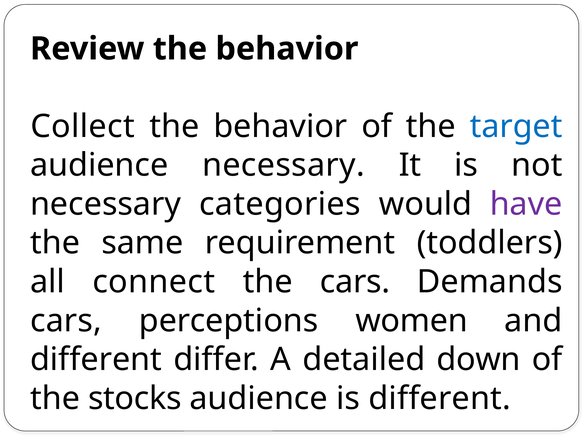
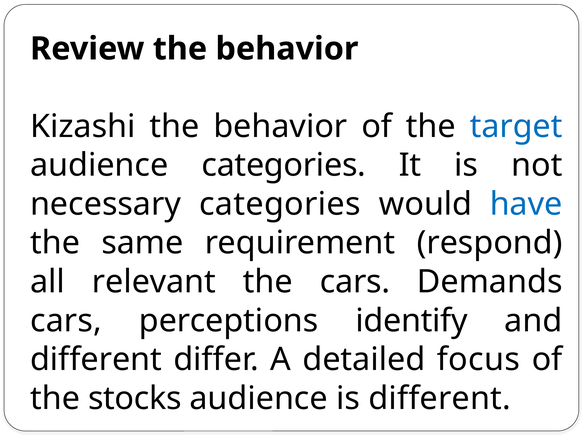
Collect: Collect -> Kizashi (83, 127)
audience necessary: necessary -> categories (284, 165)
have colour: purple -> blue (526, 204)
toddlers: toddlers -> respond (490, 243)
connect: connect -> relevant (154, 282)
women: women -> identify (412, 321)
down: down -> focus (478, 360)
